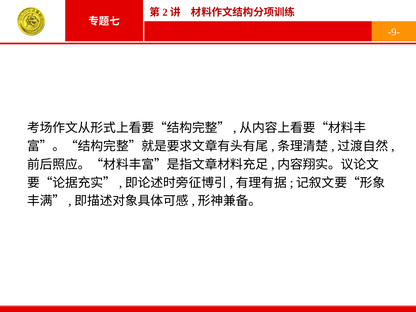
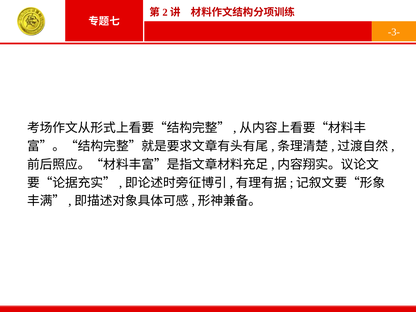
-9-: -9- -> -3- (394, 32)
